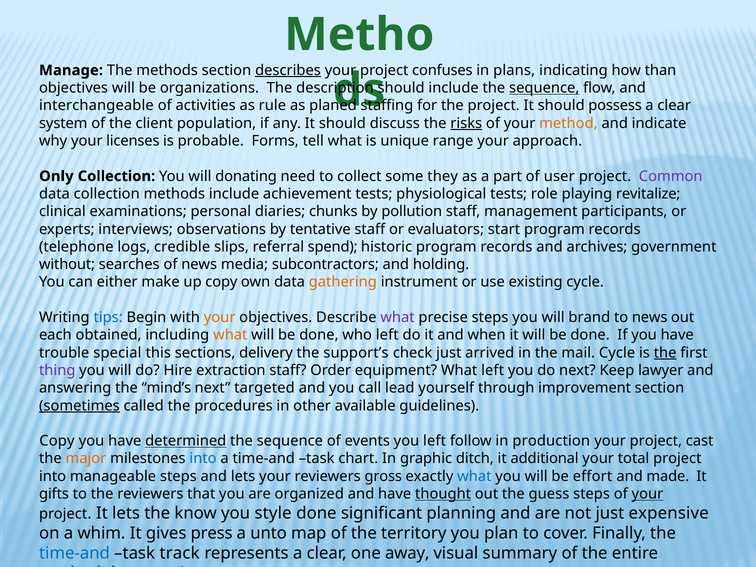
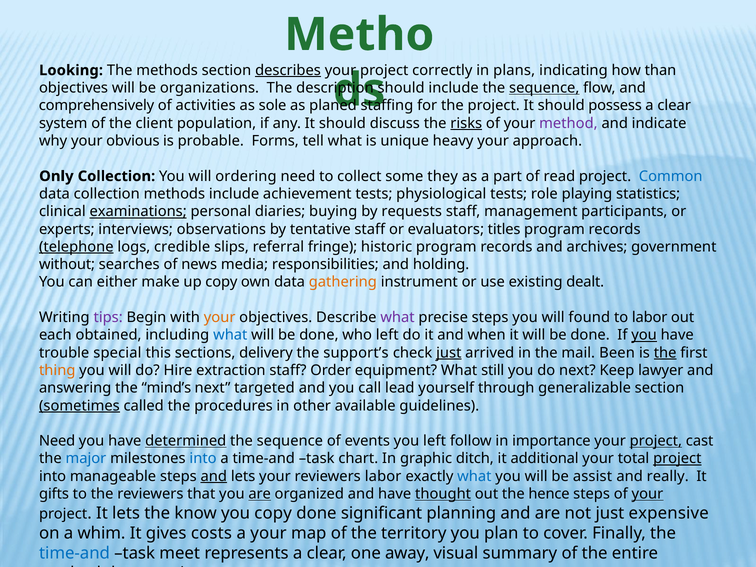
Manage: Manage -> Looking (71, 70)
confuses: confuses -> correctly (442, 70)
interchangeable: interchangeable -> comprehensively (97, 106)
rule: rule -> sole (273, 106)
method colour: orange -> purple (568, 123)
licenses: licenses -> obvious (133, 141)
range: range -> heavy (453, 141)
donating: donating -> ordering (246, 176)
user: user -> read (559, 176)
Common colour: purple -> blue (671, 176)
revitalize: revitalize -> statistics (648, 194)
examinations underline: none -> present (138, 212)
chunks: chunks -> buying (333, 212)
pollution: pollution -> requests (412, 212)
start: start -> titles (504, 229)
telephone underline: none -> present (76, 247)
spend: spend -> fringe (333, 247)
subcontractors: subcontractors -> responsibilities (325, 264)
existing cycle: cycle -> dealt (585, 282)
tips colour: blue -> purple (108, 317)
brand: brand -> found (589, 317)
to news: news -> labor (650, 317)
what colour: orange -> blue (230, 335)
you underline: none -> present (644, 335)
just underline: none -> present (449, 353)
mail Cycle: Cycle -> Been (617, 353)
thing colour: purple -> orange (57, 370)
What left: left -> still (493, 370)
improvement: improvement -> generalizable (585, 388)
Copy: Copy -> Need (57, 441)
production: production -> importance (551, 441)
project underline: none -> present (656, 441)
major colour: orange -> blue (86, 459)
project underline: none -> present (677, 459)
and underline: none -> present (214, 476)
reviewers gross: gross -> labor (383, 476)
effort: effort -> assist (593, 476)
made: made -> really (668, 476)
are underline: none -> present (260, 494)
guess: guess -> hence (549, 494)
you style: style -> copy (273, 513)
press: press -> costs (211, 533)
a unto: unto -> your (269, 533)
track: track -> meet (180, 553)
